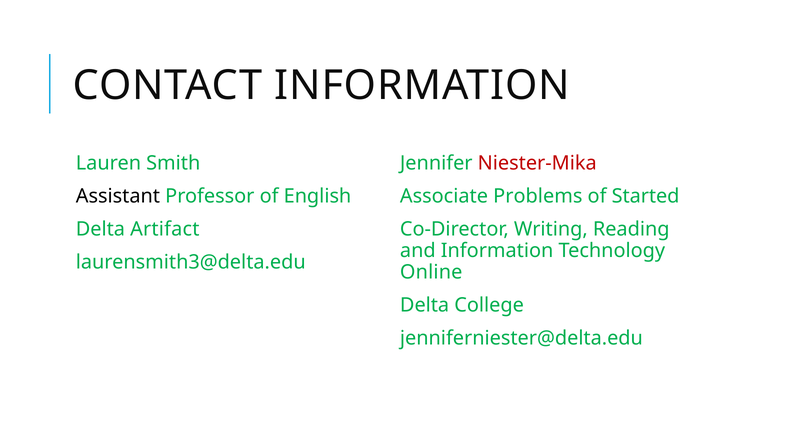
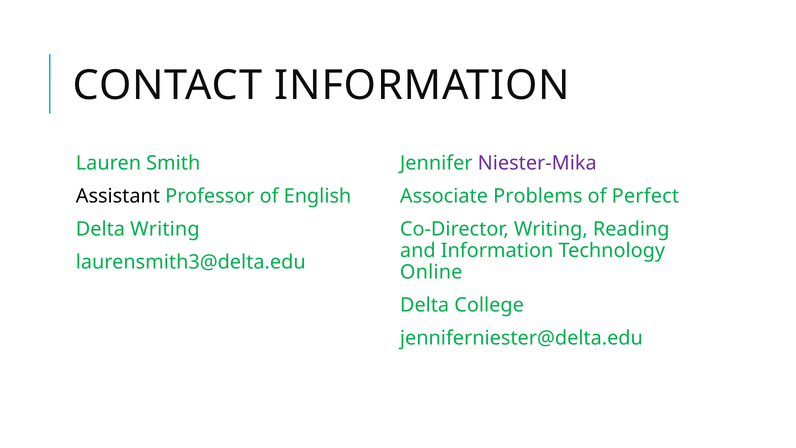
Niester-Mika colour: red -> purple (537, 163)
Started: Started -> Perfect (645, 196)
Delta Artifact: Artifact -> Writing (165, 229)
